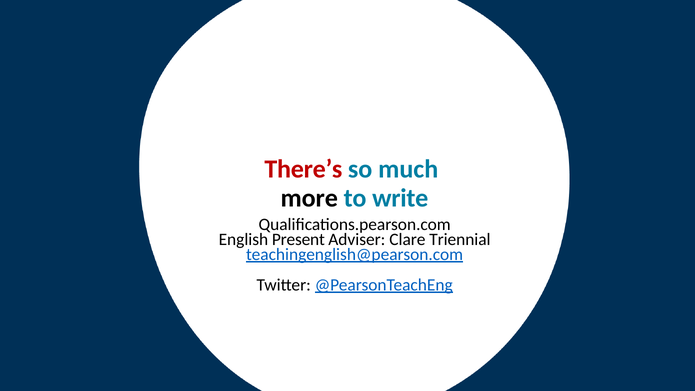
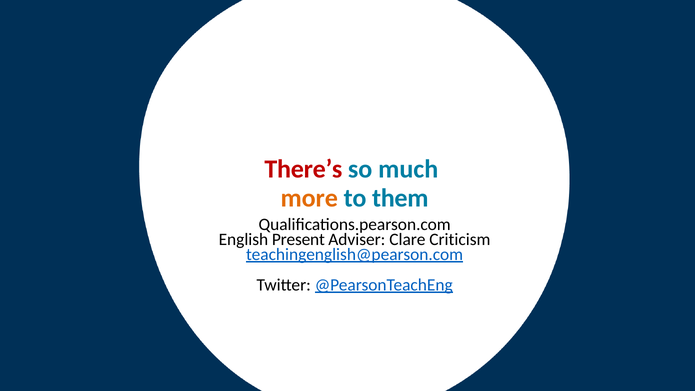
more colour: black -> orange (309, 198)
write: write -> them (400, 198)
Triennial: Triennial -> Criticism (460, 239)
